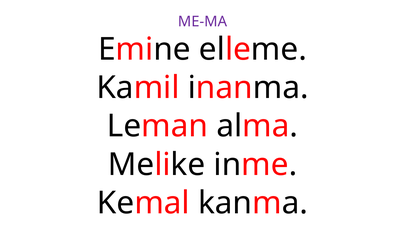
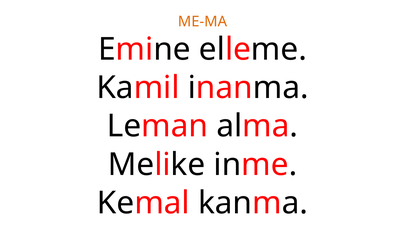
ME-MA colour: purple -> orange (202, 22)
